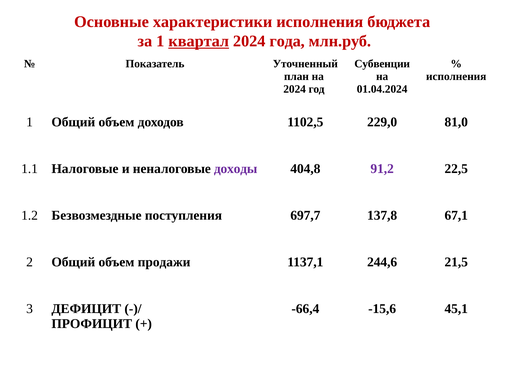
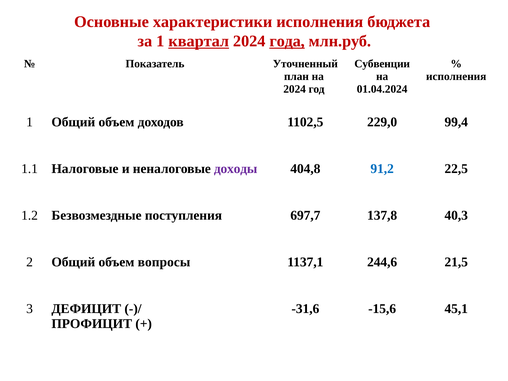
года underline: none -> present (287, 41)
81,0: 81,0 -> 99,4 (456, 122)
91,2 colour: purple -> blue (382, 169)
67,1: 67,1 -> 40,3 (456, 215)
продажи: продажи -> вопросы (164, 262)
-66,4: -66,4 -> -31,6 (305, 309)
